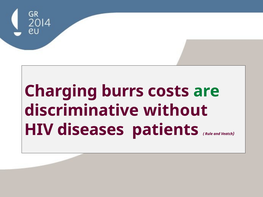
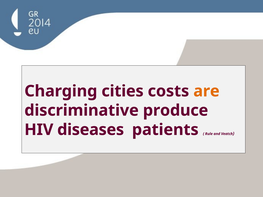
burrs: burrs -> cities (123, 91)
are colour: green -> orange (206, 91)
without: without -> produce (176, 111)
